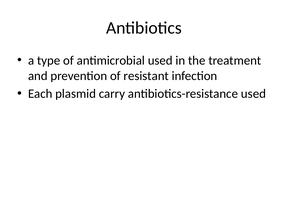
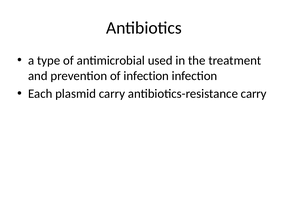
of resistant: resistant -> infection (146, 76)
antibiotics-resistance used: used -> carry (254, 94)
